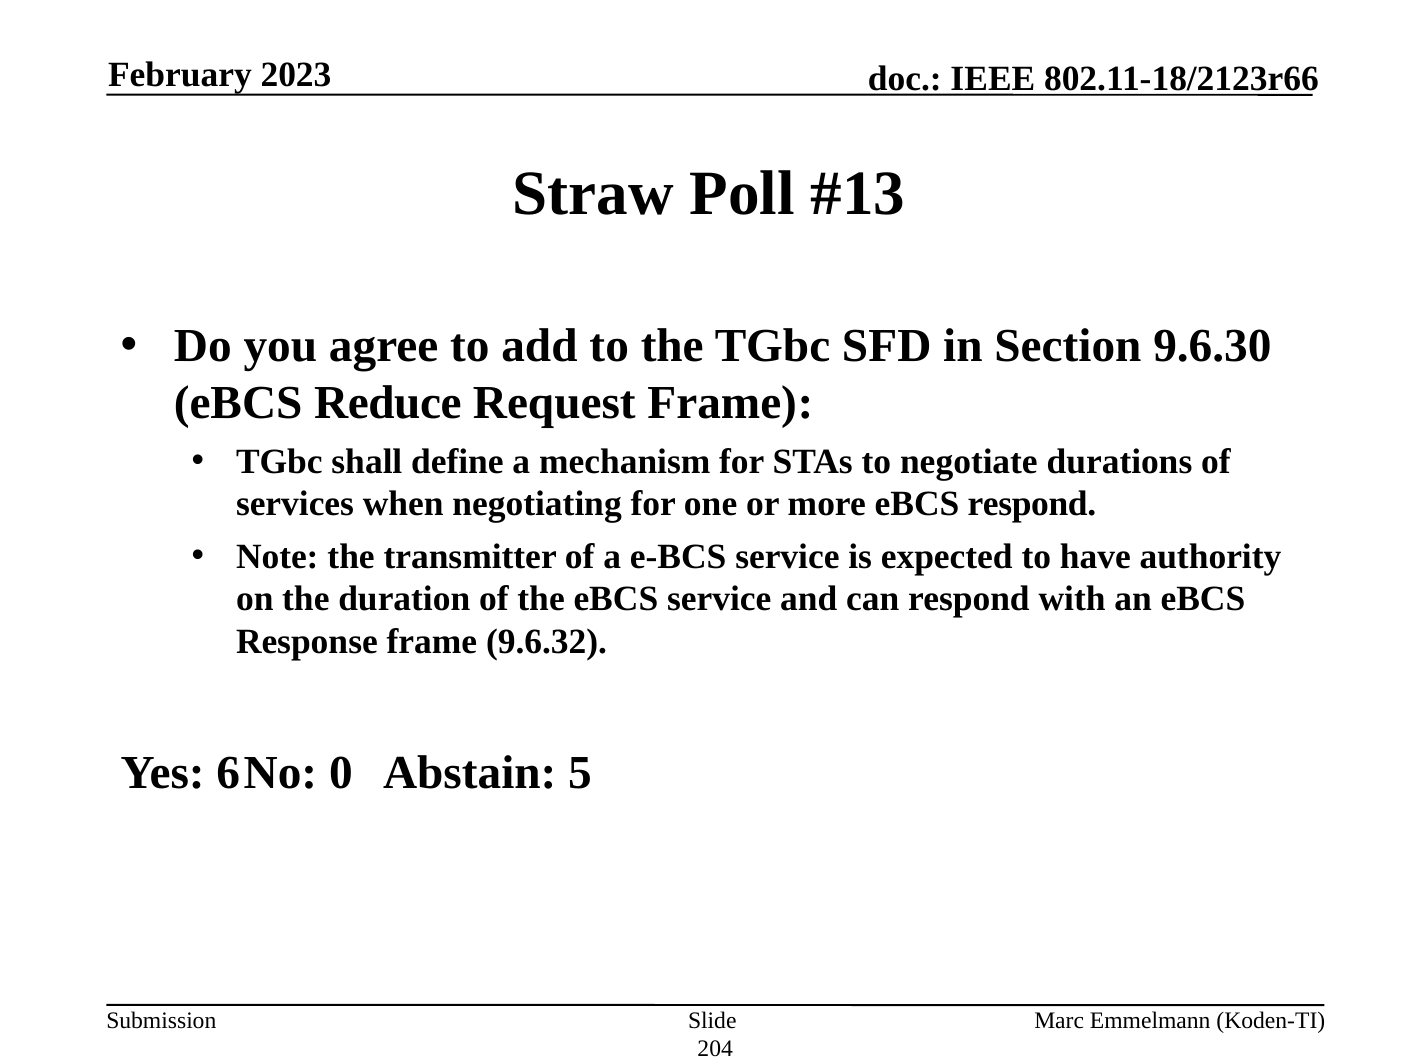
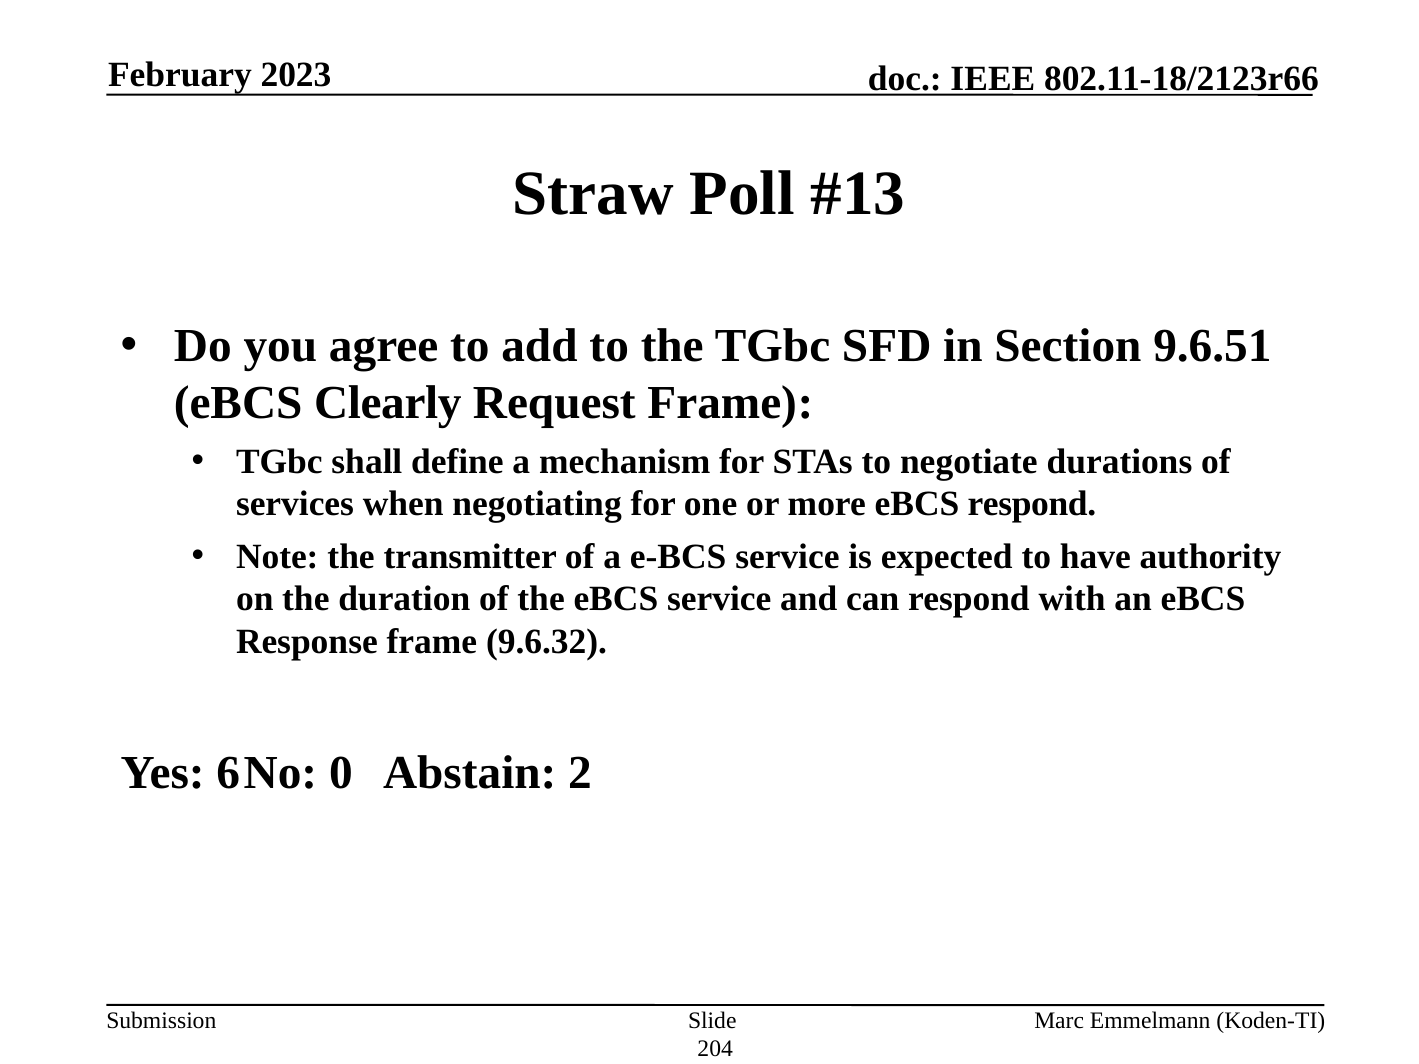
9.6.30: 9.6.30 -> 9.6.51 (1212, 346)
Reduce: Reduce -> Clearly (388, 403)
5: 5 -> 2 (580, 773)
